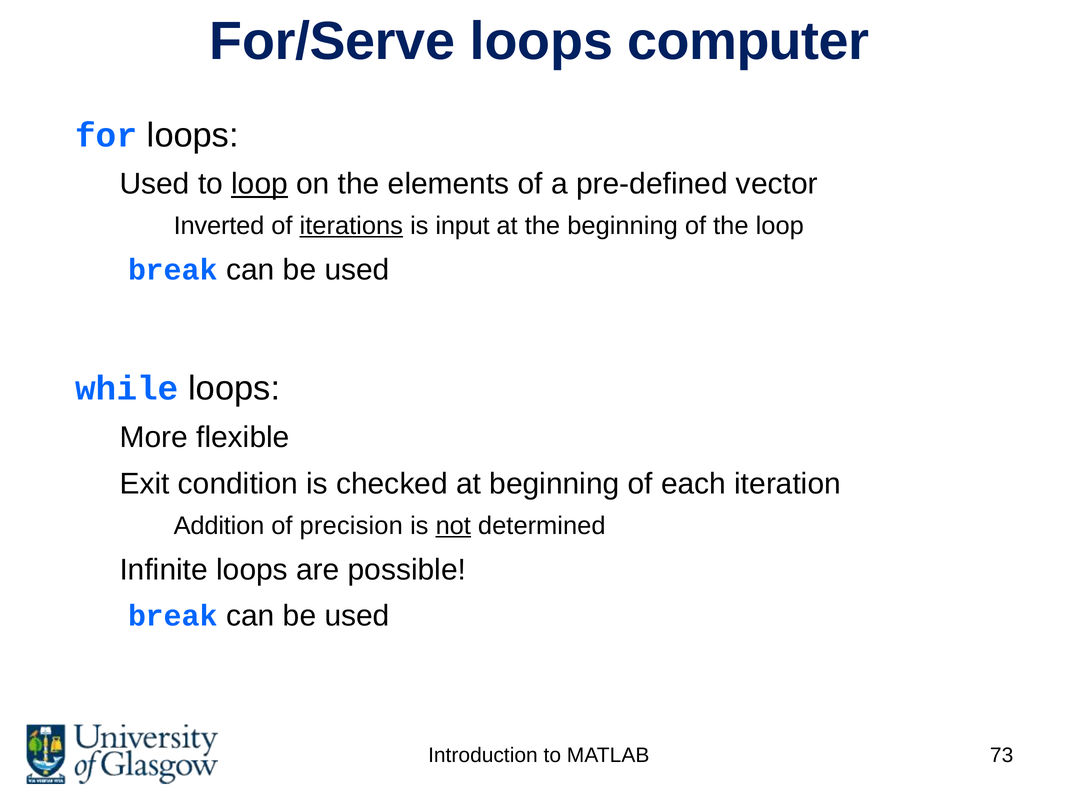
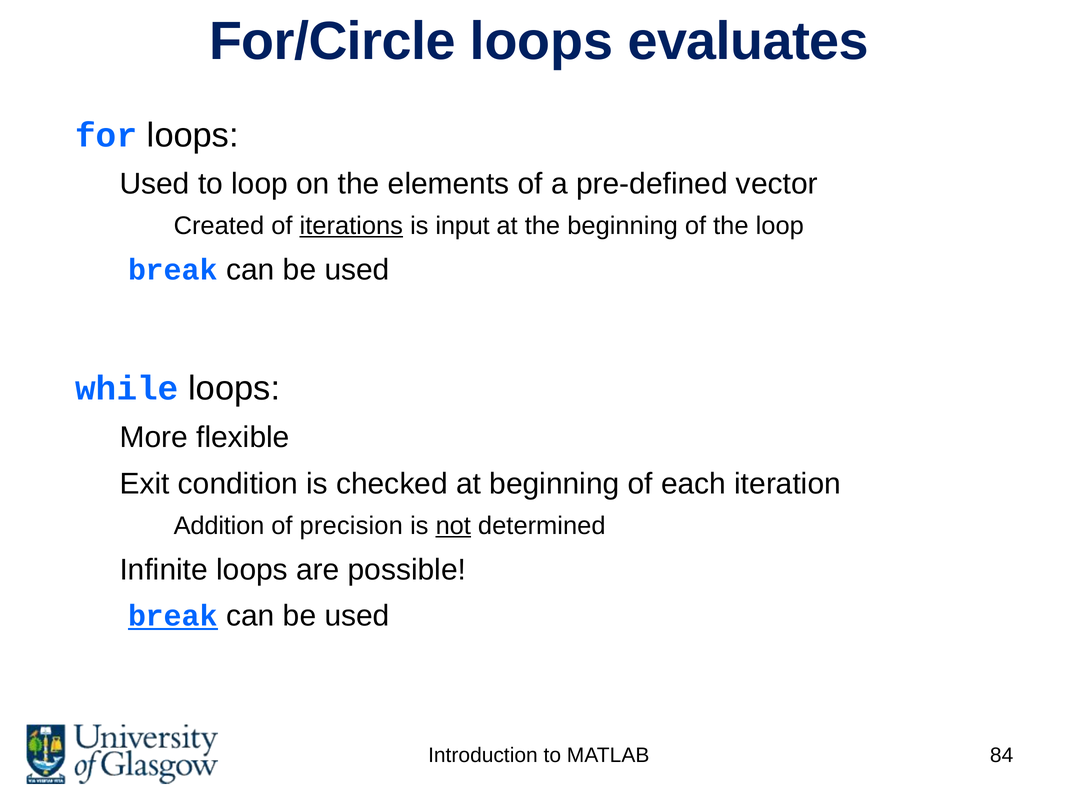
For/Serve: For/Serve -> For/Circle (332, 41)
computer: computer -> evaluates (748, 41)
loop underline: present -> none (260, 184)
Inverted: Inverted -> Created (219, 226)
break underline: none -> present (173, 616)
73: 73 -> 84 (1002, 756)
